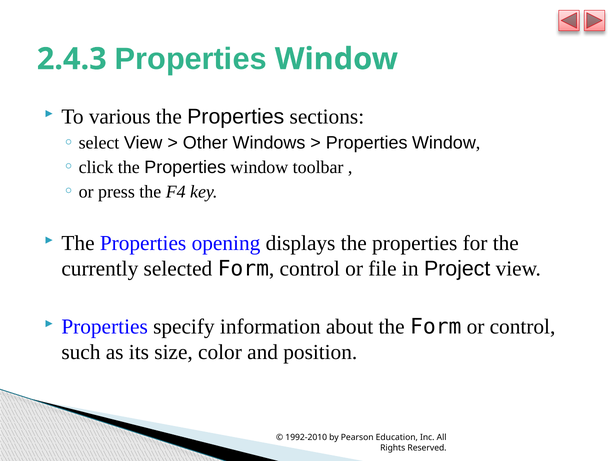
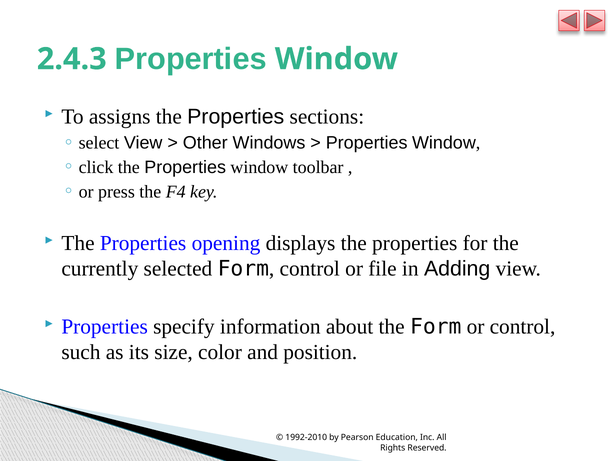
various: various -> assigns (120, 117)
Project: Project -> Adding (457, 269)
